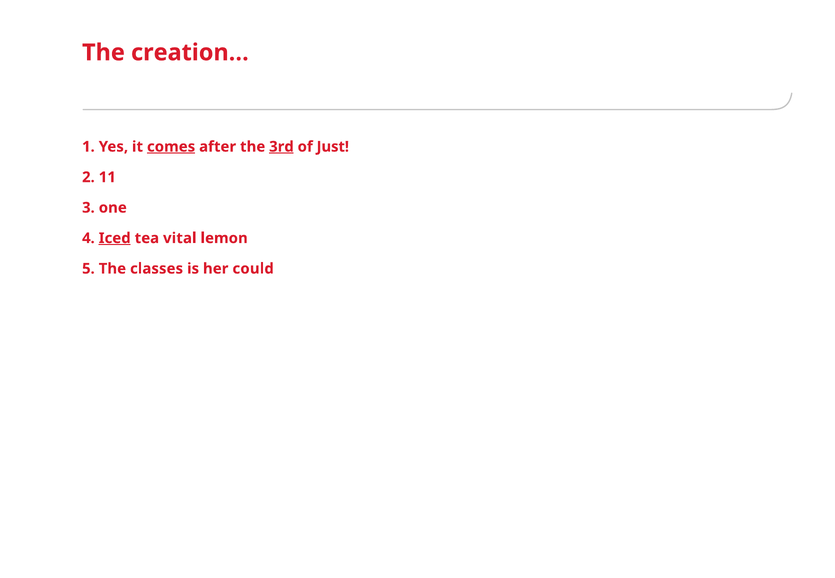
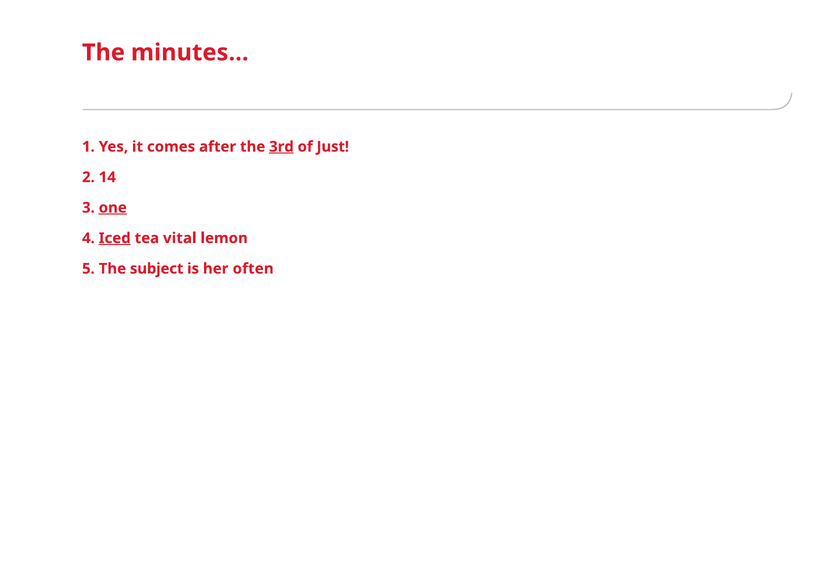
creation…: creation… -> minutes… (190, 53)
comes underline: present -> none (171, 147)
11: 11 -> 14 (107, 177)
one underline: none -> present (113, 208)
classes: classes -> subject (157, 269)
could: could -> often (253, 269)
